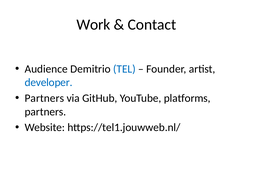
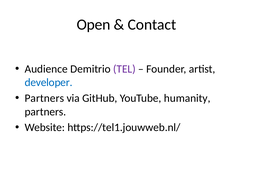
Work: Work -> Open (93, 24)
TEL colour: blue -> purple (124, 69)
platforms: platforms -> humanity (187, 98)
